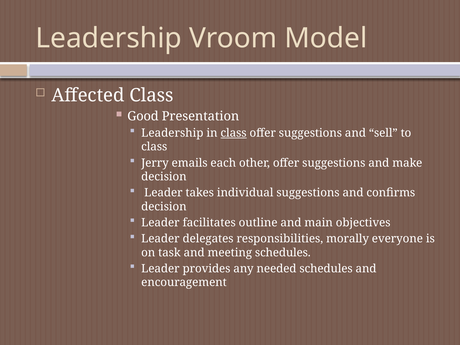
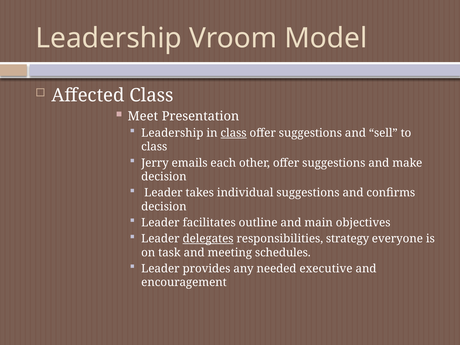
Good: Good -> Meet (143, 116)
delegates underline: none -> present (208, 239)
morally: morally -> strategy (348, 239)
needed schedules: schedules -> executive (326, 269)
